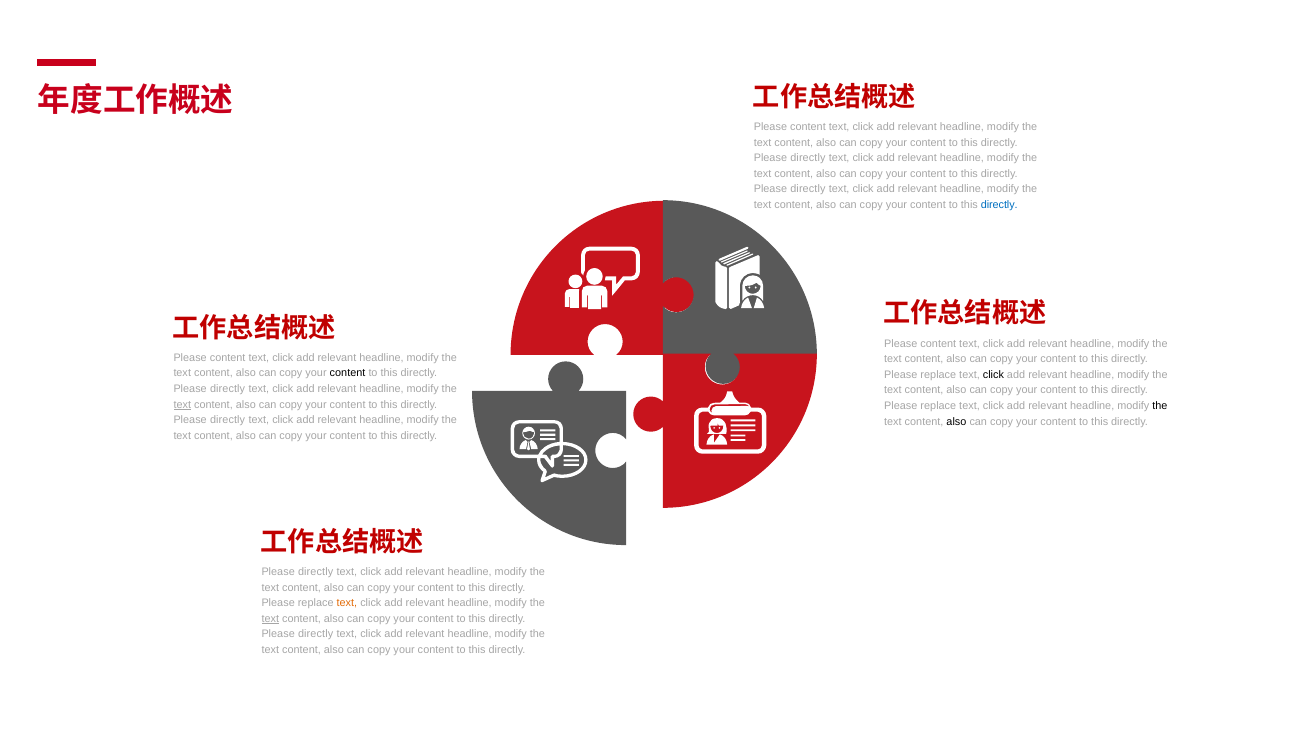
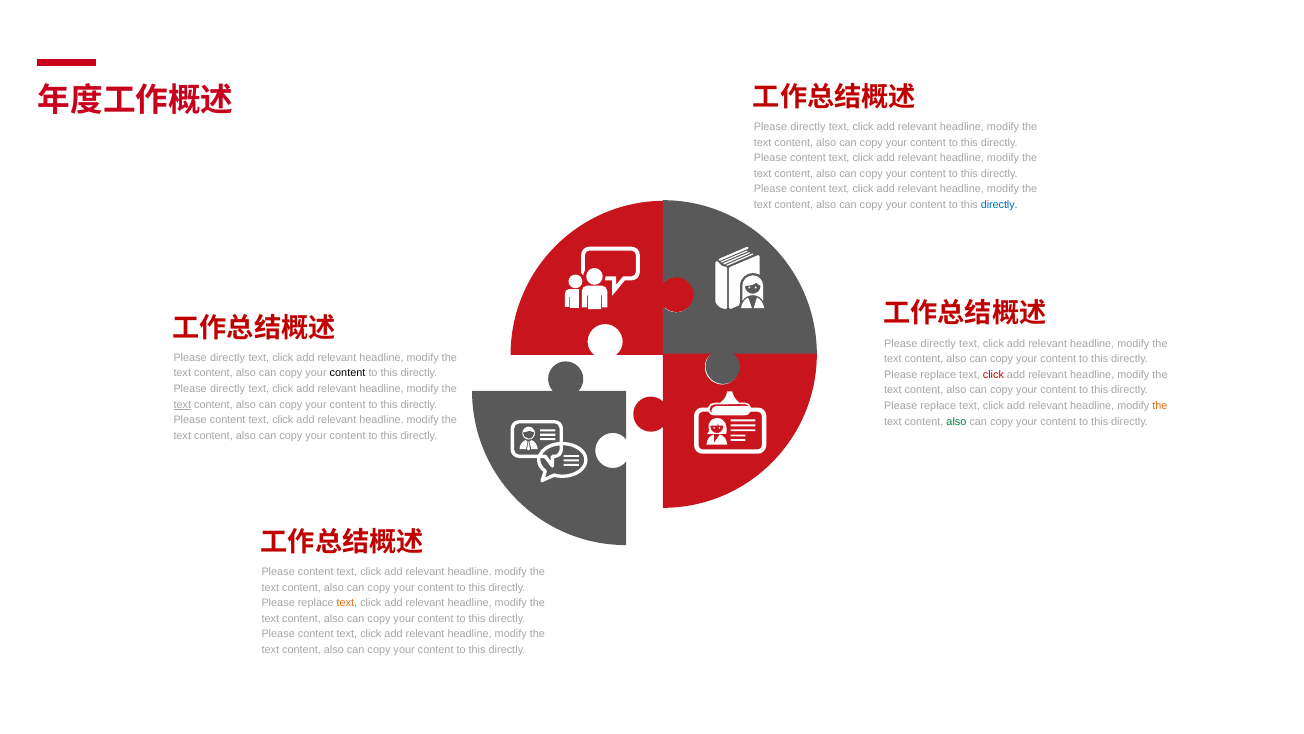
content: content -> directly (808, 127)
directly: directly -> content (808, 158)
directly: directly -> content (808, 189)
content: content -> directly (938, 343)
content: content -> directly (228, 357)
click colour: black -> red (993, 374)
the colour: black -> orange (1160, 406)
directly: directly -> content (228, 420)
also colour: black -> green (956, 421)
directly: directly -> content (316, 572)
text underline: present -> none (270, 618)
directly: directly -> content (316, 634)
